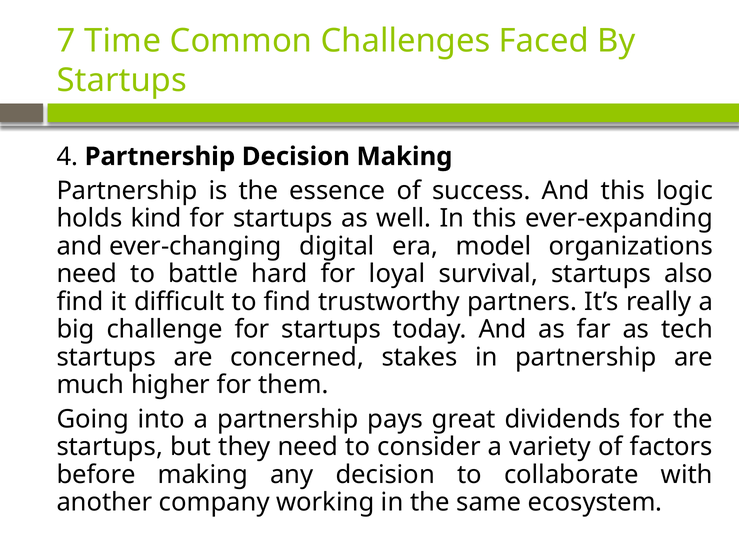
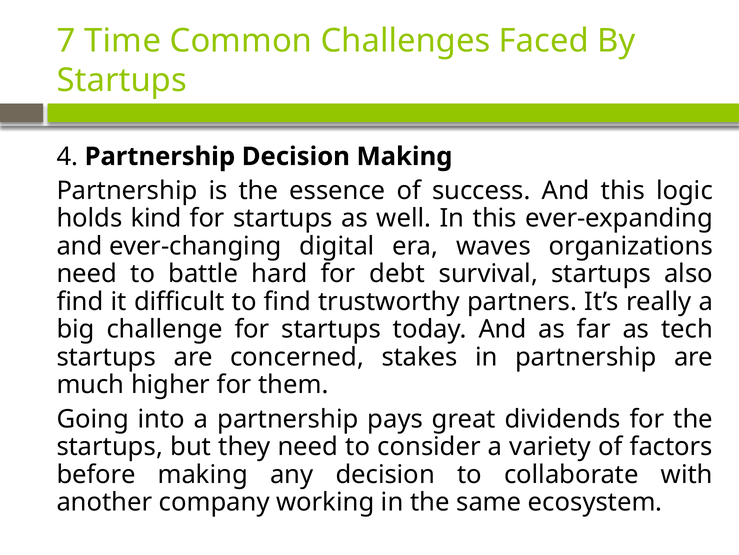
model: model -> waves (493, 246)
loyal: loyal -> debt (397, 274)
